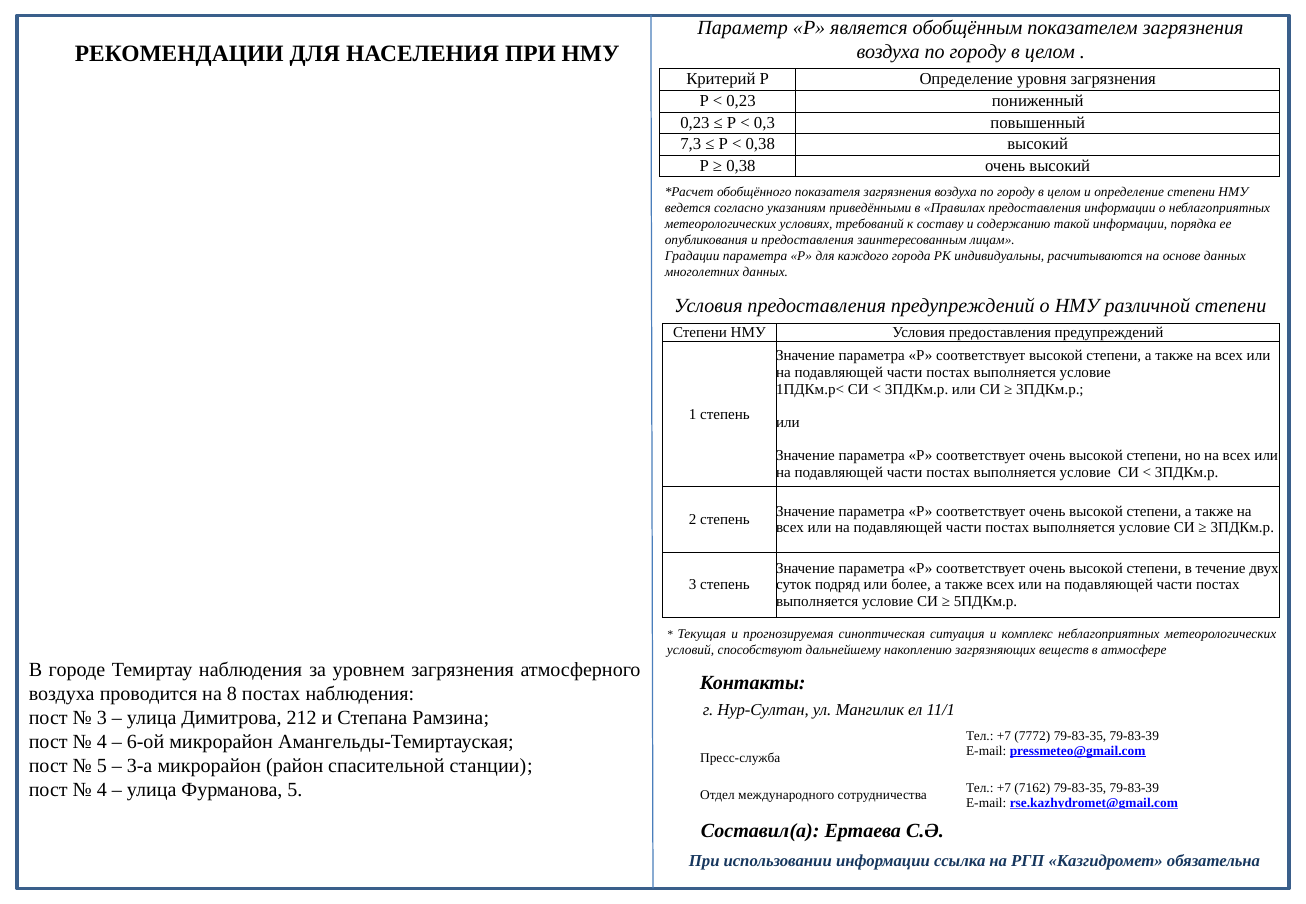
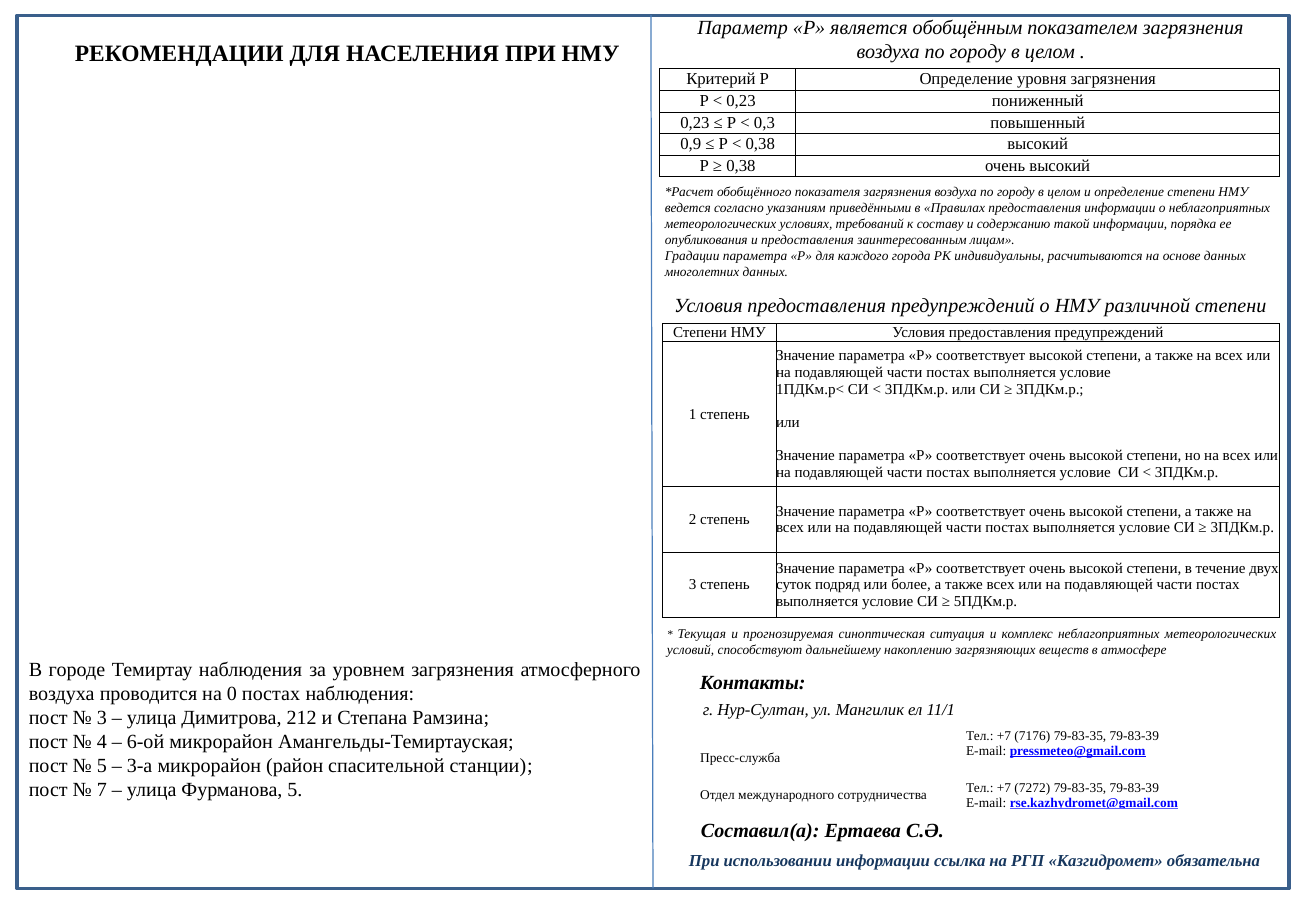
7,3: 7,3 -> 0,9 (691, 144)
8: 8 -> 0 (232, 694)
7772: 7772 -> 7176 (1032, 736)
4: 4 -> 7 (102, 790)
7162: 7162 -> 7272 (1032, 788)
